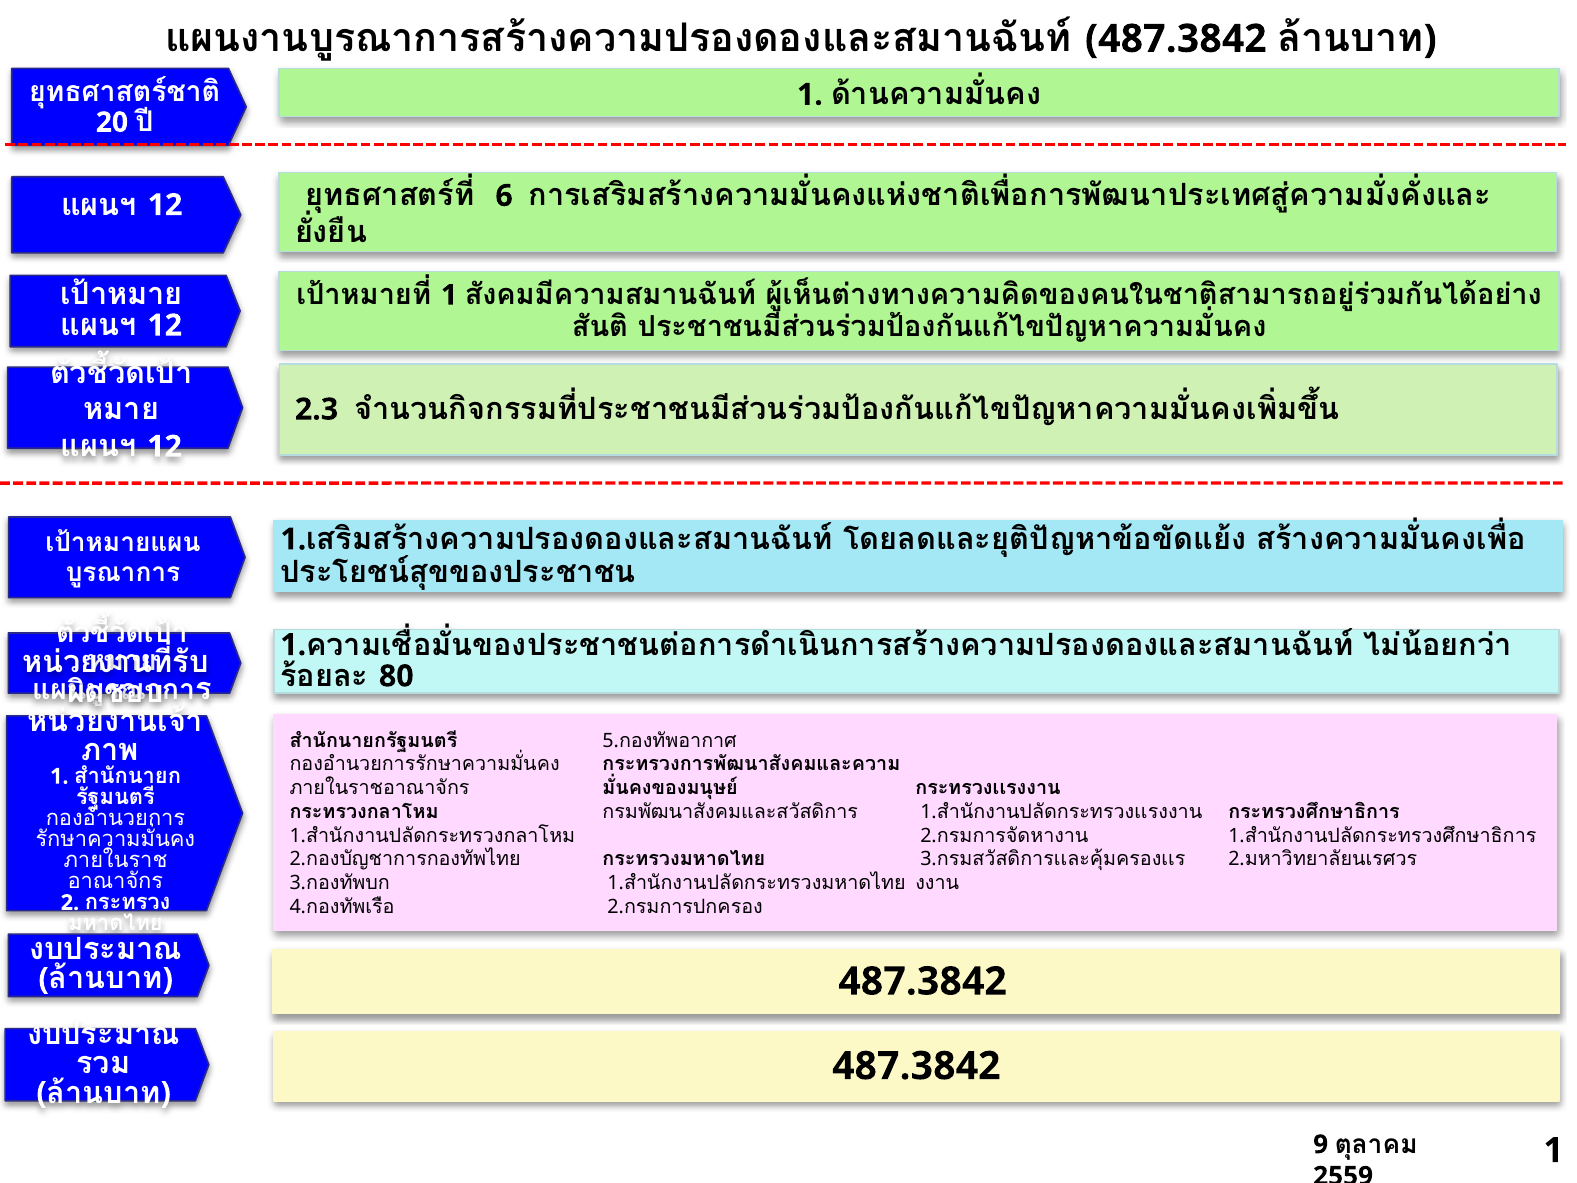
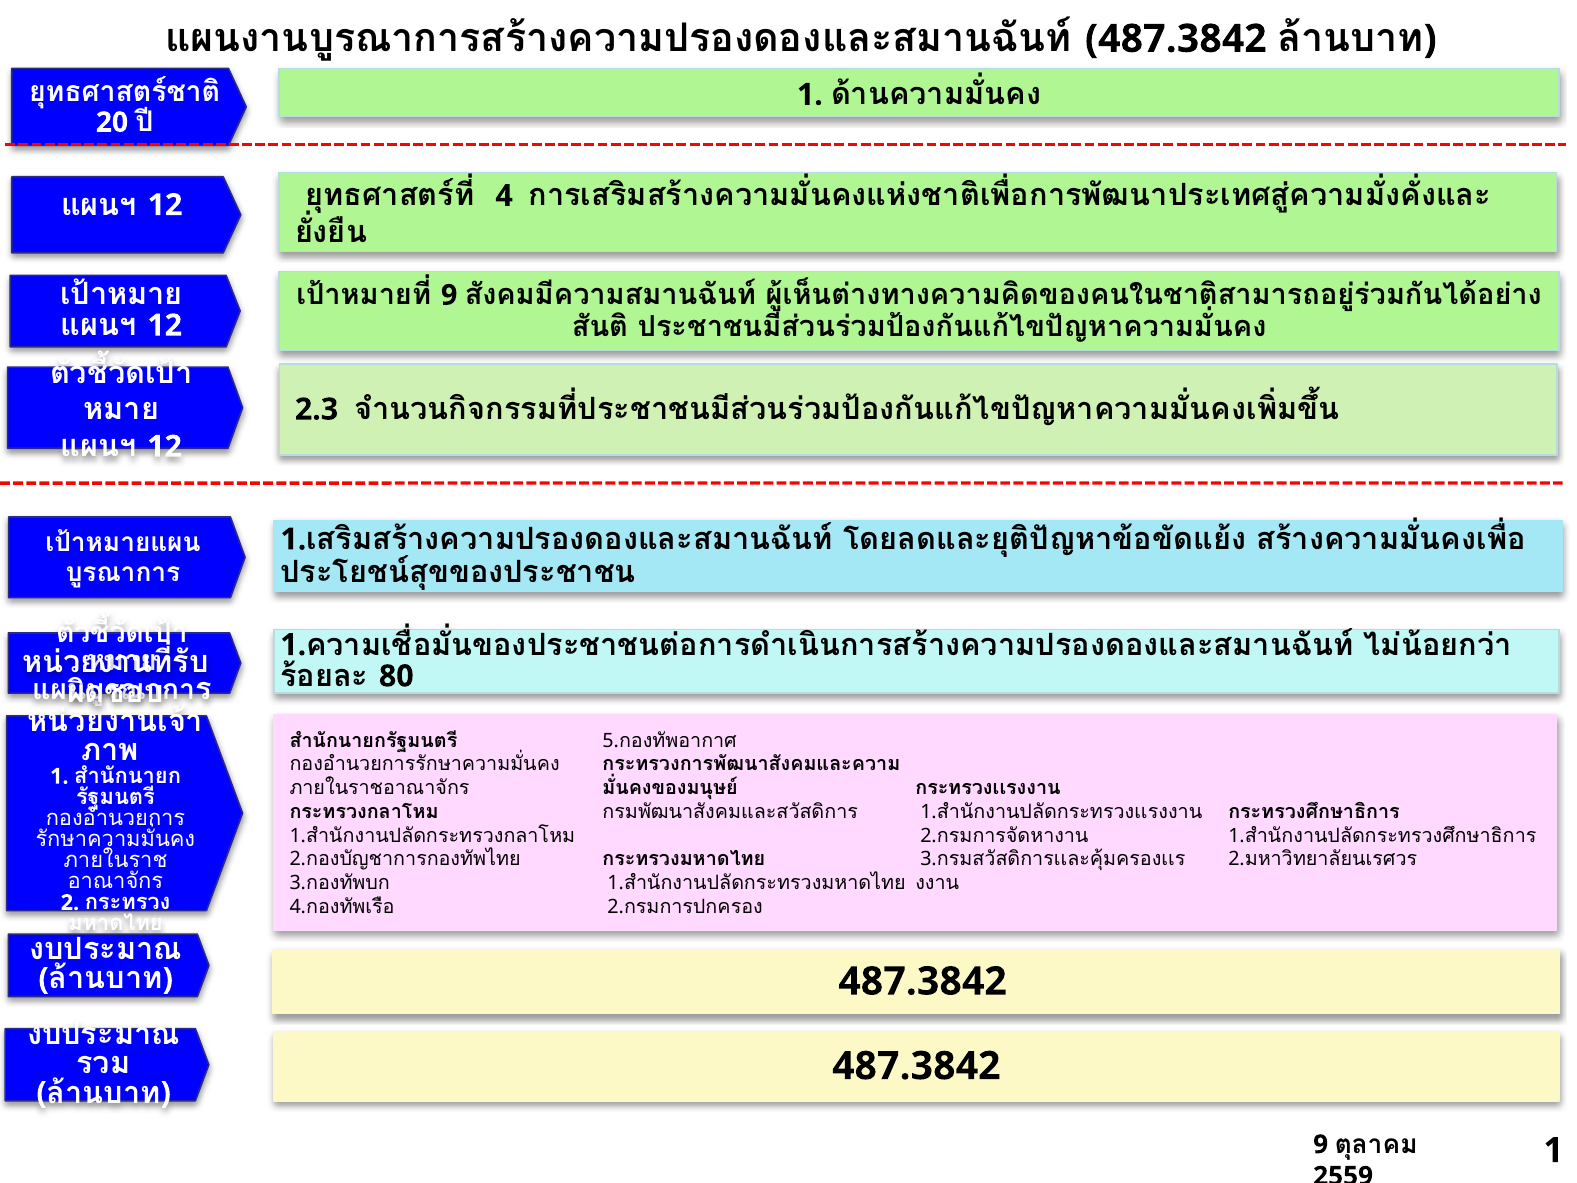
6: 6 -> 4 (504, 196)
1: 1 -> 9 (449, 295)
